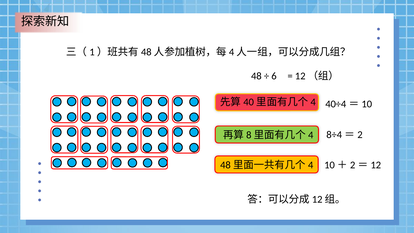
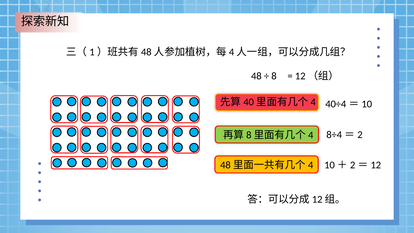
6: 6 -> 8 (274, 76)
